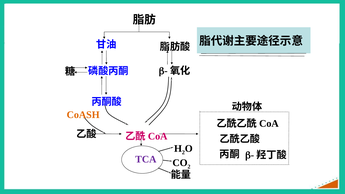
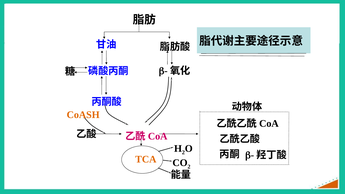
TCA colour: purple -> orange (146, 159)
